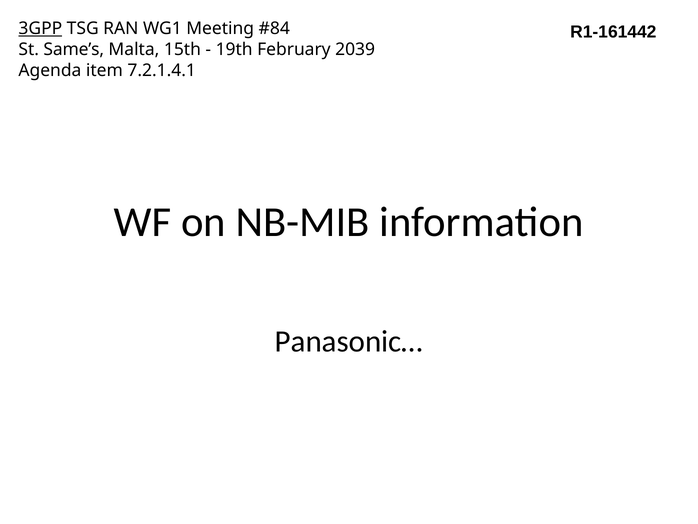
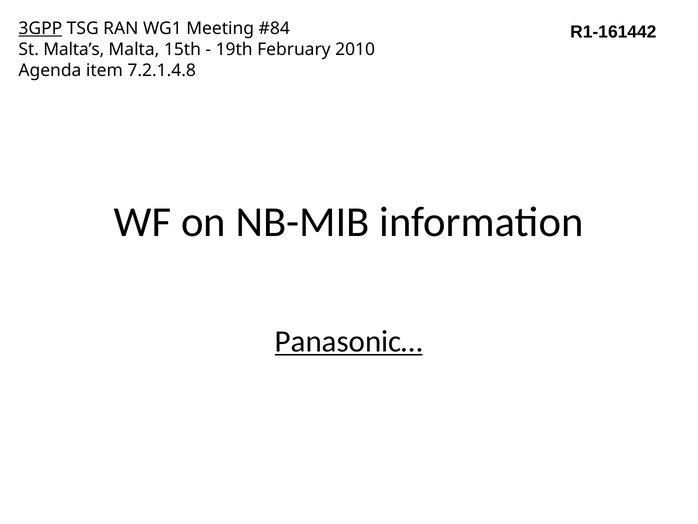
Same’s: Same’s -> Malta’s (74, 49)
2039: 2039 -> 2010 (355, 49)
7.2.1.4.1: 7.2.1.4.1 -> 7.2.1.4.8 (162, 70)
Panasonic… underline: none -> present (349, 341)
